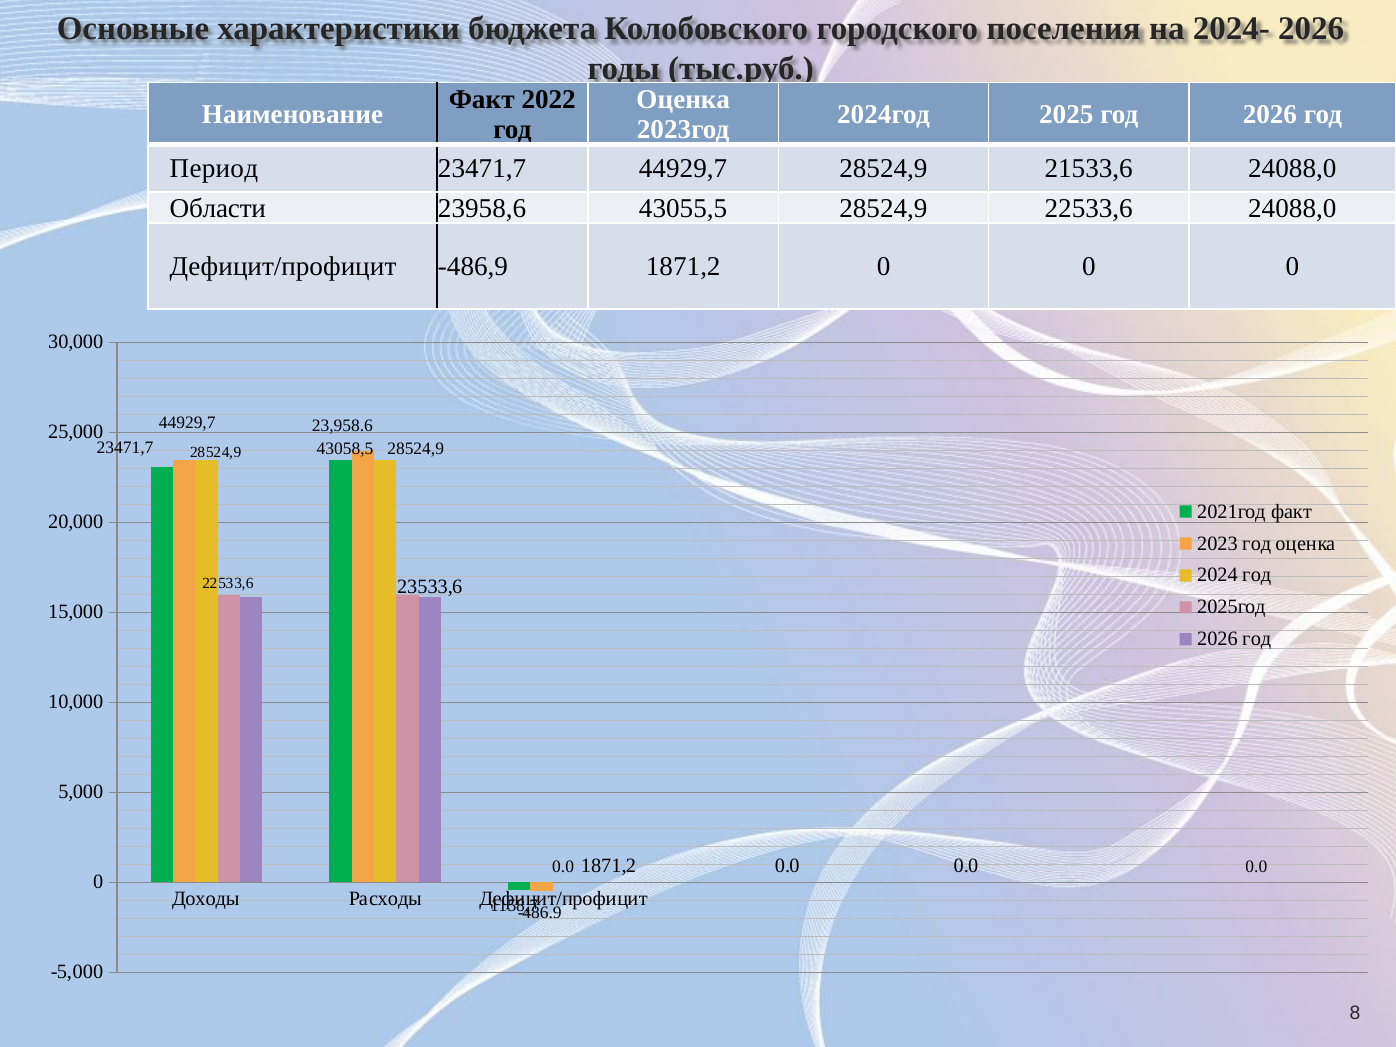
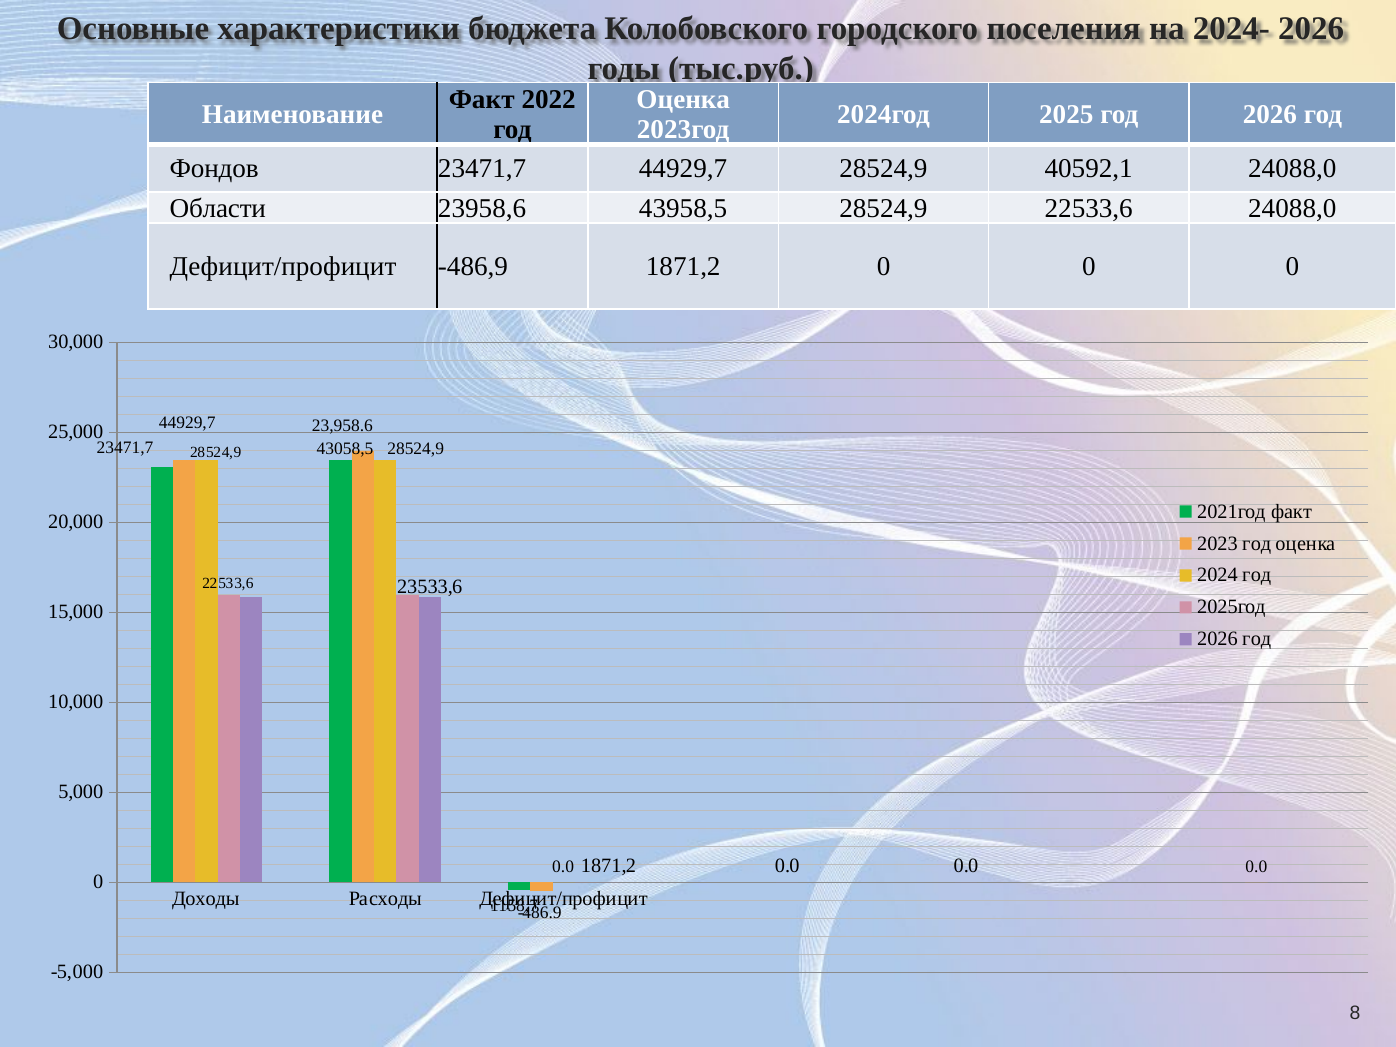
Период: Период -> Фондов (214, 169)
21533,6: 21533,6 -> 40592,1 (1089, 169)
43055,5: 43055,5 -> 43958,5 (683, 208)
